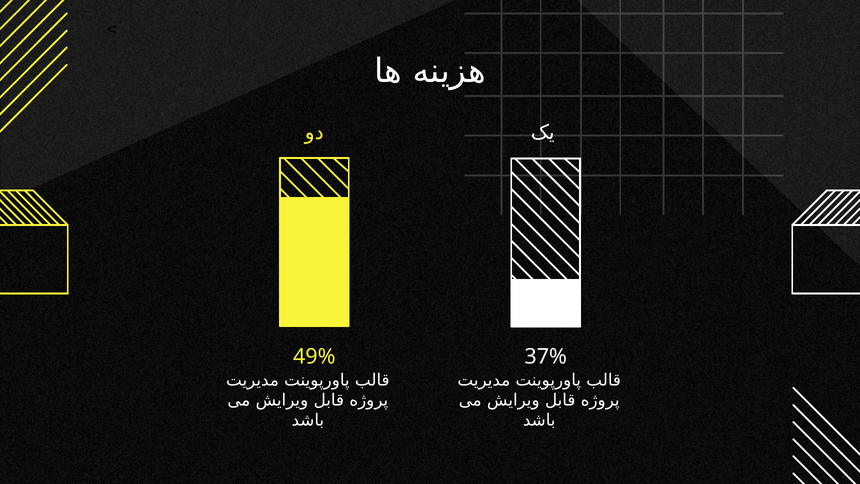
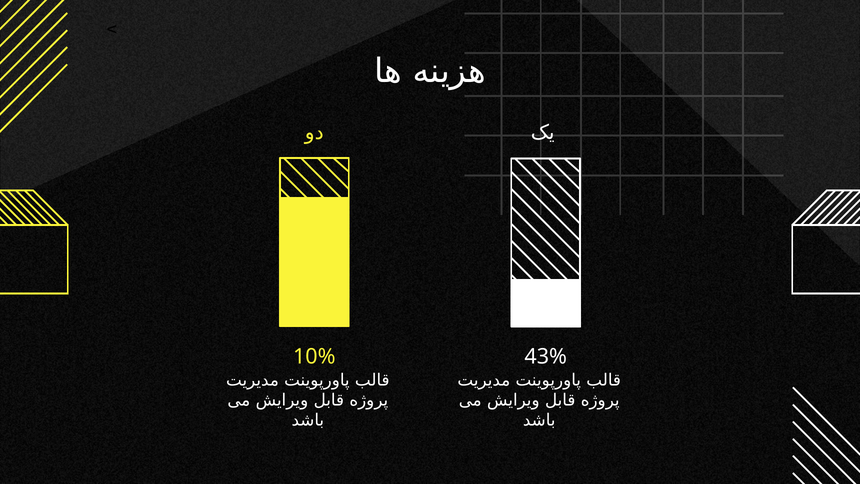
49%: 49% -> 10% (314, 357)
37%: 37% -> 43% (546, 357)
